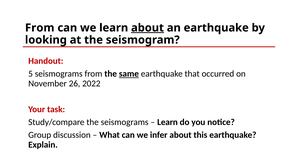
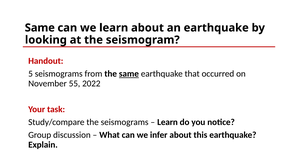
From: From -> Same (40, 28)
about underline: present -> none (147, 28)
26: 26 -> 55 (75, 83)
